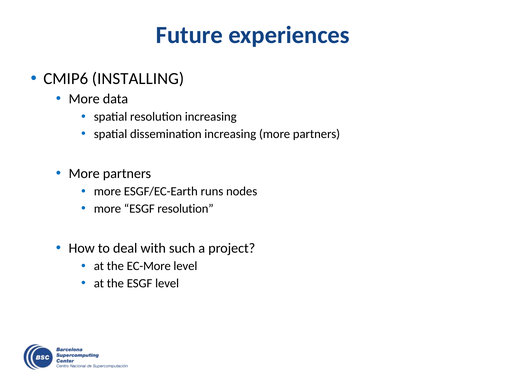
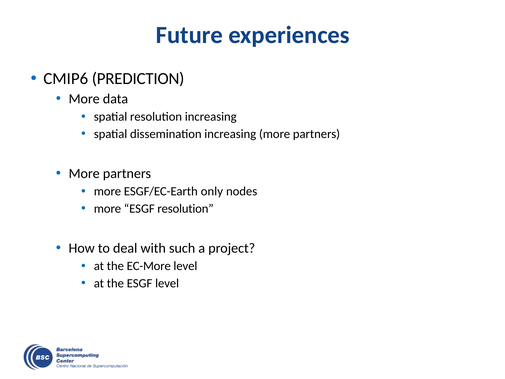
INSTALLING: INSTALLING -> PREDICTION (138, 79)
runs: runs -> only (212, 191)
